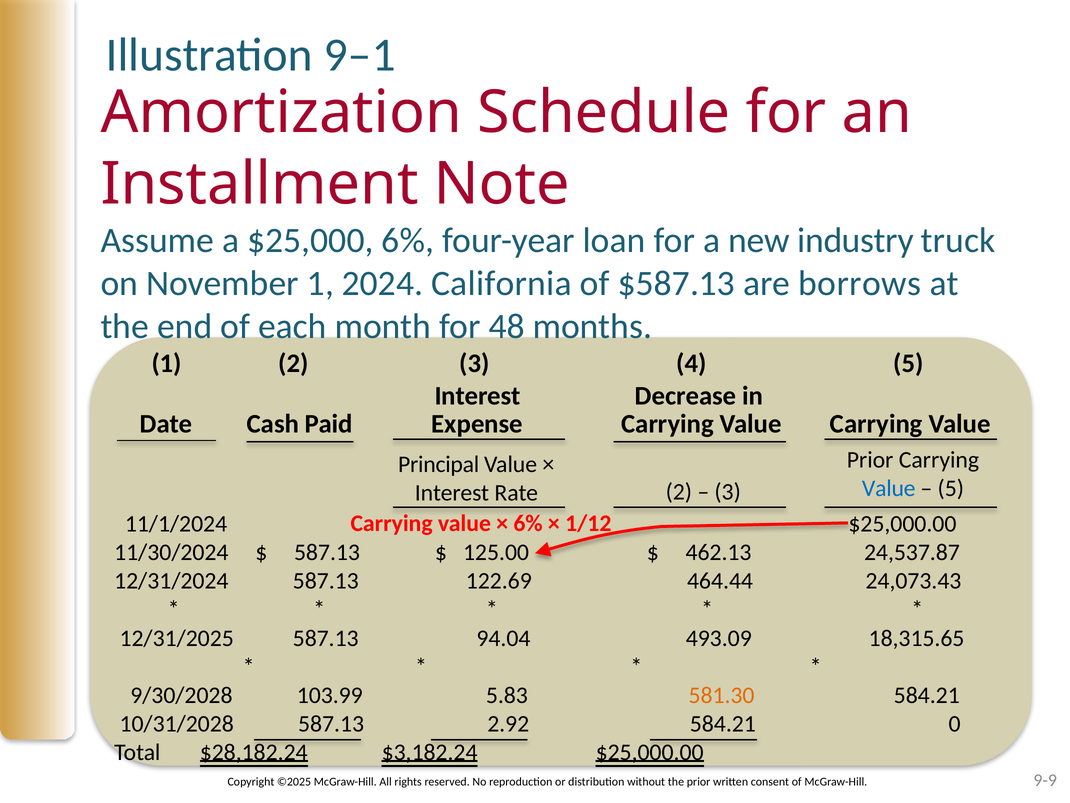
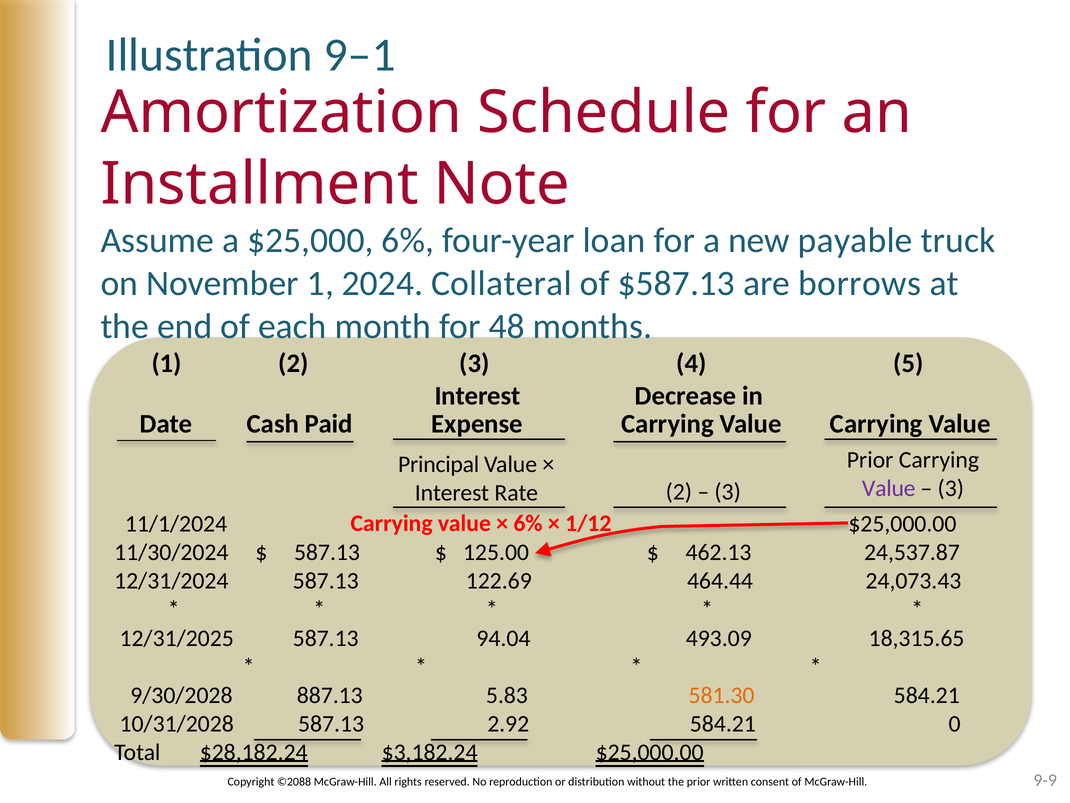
industry: industry -> payable (855, 240)
California: California -> Collateral (501, 283)
Value colour: blue -> purple (889, 488)
5: 5 -> 3 (951, 488)
103.99: 103.99 -> 887.13 (330, 695)
©2025: ©2025 -> ©2088 (294, 781)
